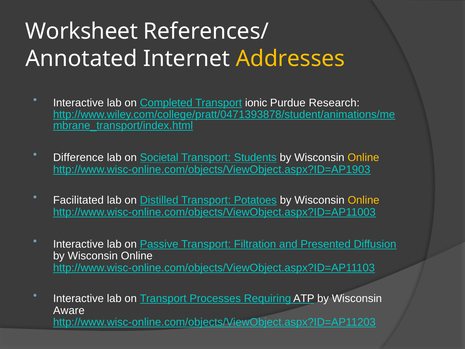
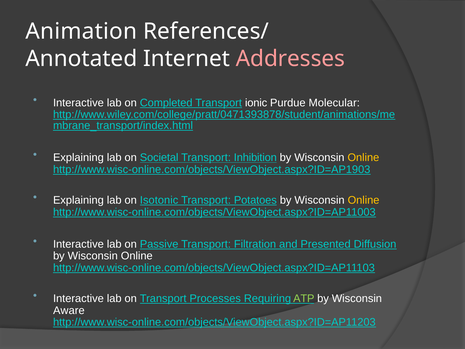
Worksheet: Worksheet -> Animation (81, 31)
Addresses colour: yellow -> pink (290, 59)
Research: Research -> Molecular (334, 103)
Difference: Difference -> Explaining (78, 157)
Students: Students -> Inhibition (255, 157)
Facilitated: Facilitated -> Explaining (78, 200)
Distilled: Distilled -> Isotonic (159, 200)
ATP colour: white -> light green (304, 298)
